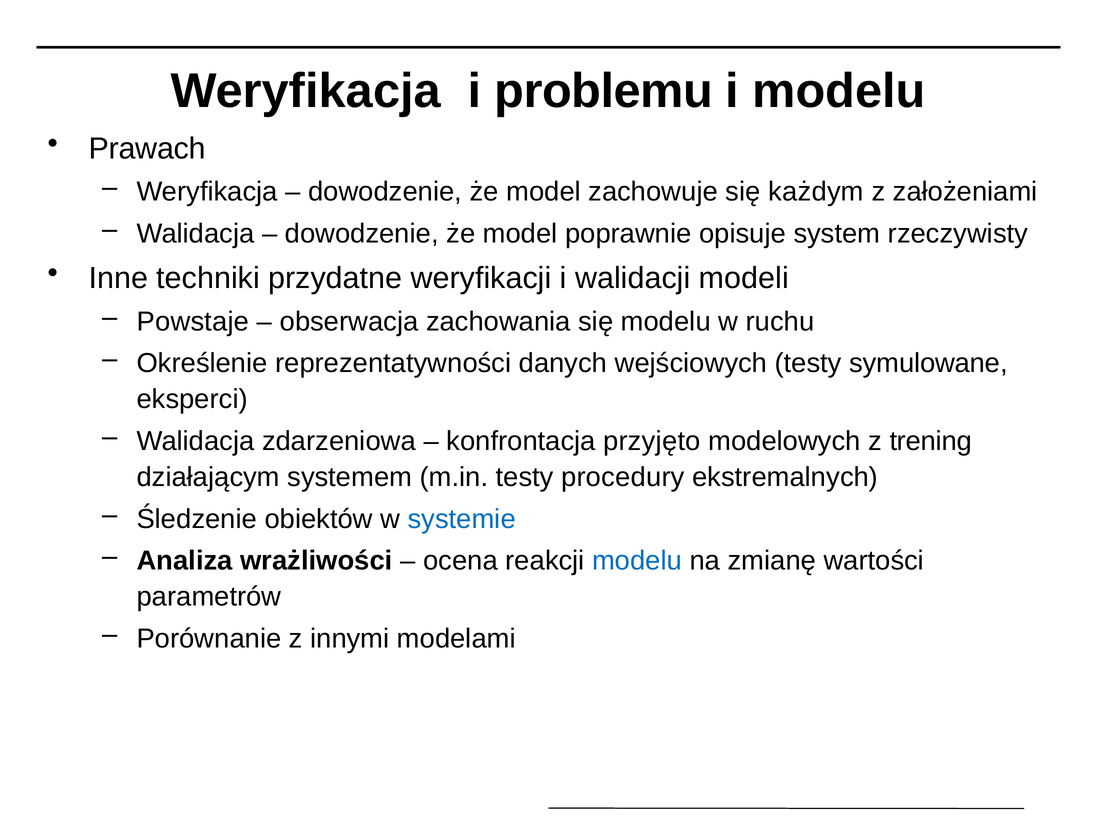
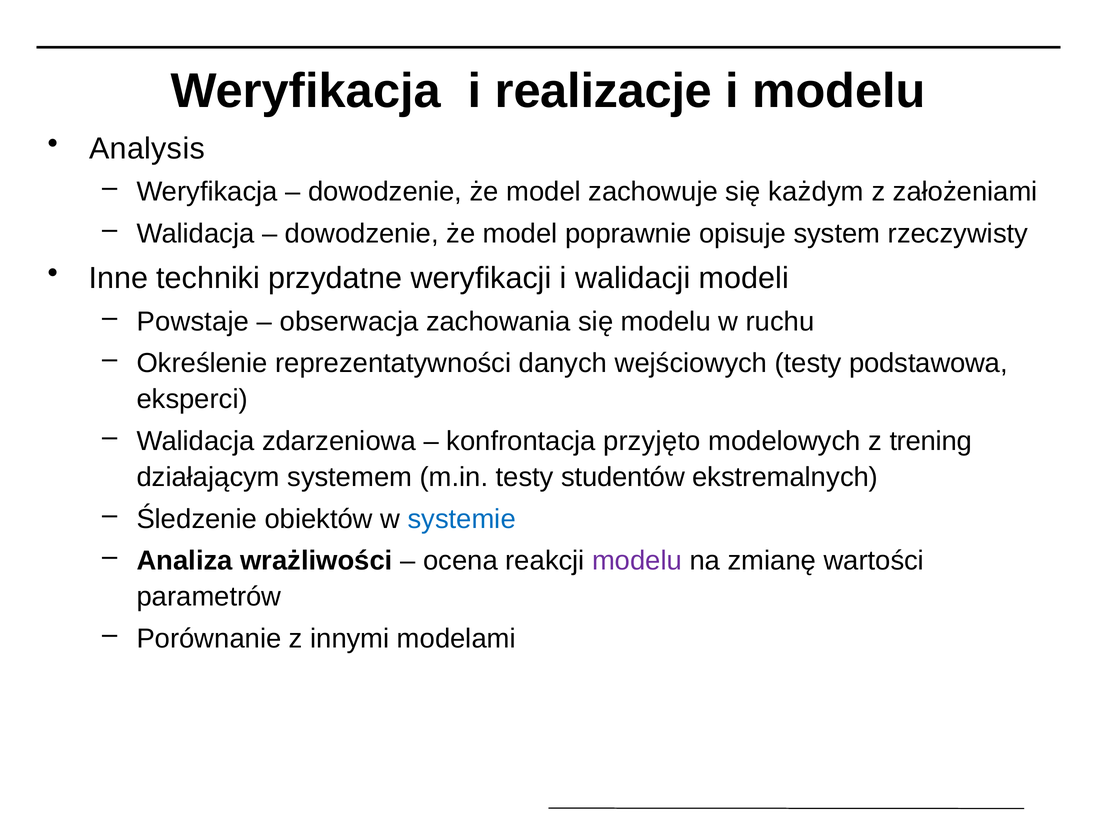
problemu: problemu -> realizacje (603, 91)
Prawach: Prawach -> Analysis (147, 148)
symulowane: symulowane -> podstawowa (928, 363)
procedury: procedury -> studentów (623, 477)
modelu colour: blue -> purple (637, 561)
